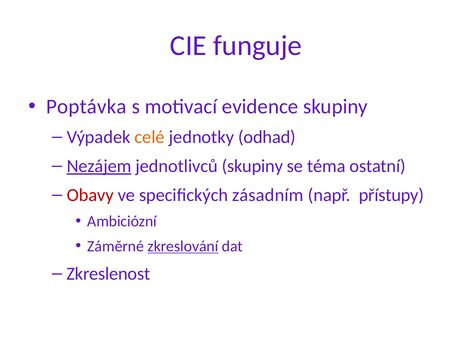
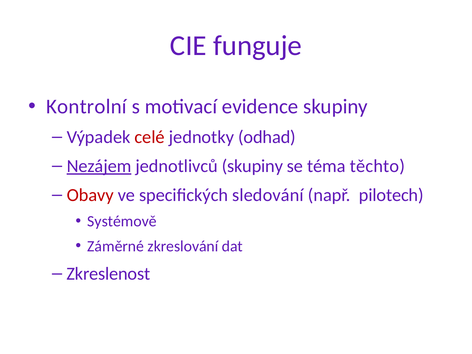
Poptávka: Poptávka -> Kontrolní (86, 107)
celé colour: orange -> red (150, 137)
ostatní: ostatní -> těchto (377, 166)
zásadním: zásadním -> sledování (268, 195)
přístupy: přístupy -> pilotech (391, 195)
Ambiciózní: Ambiciózní -> Systémově (122, 221)
zkreslování underline: present -> none (183, 246)
